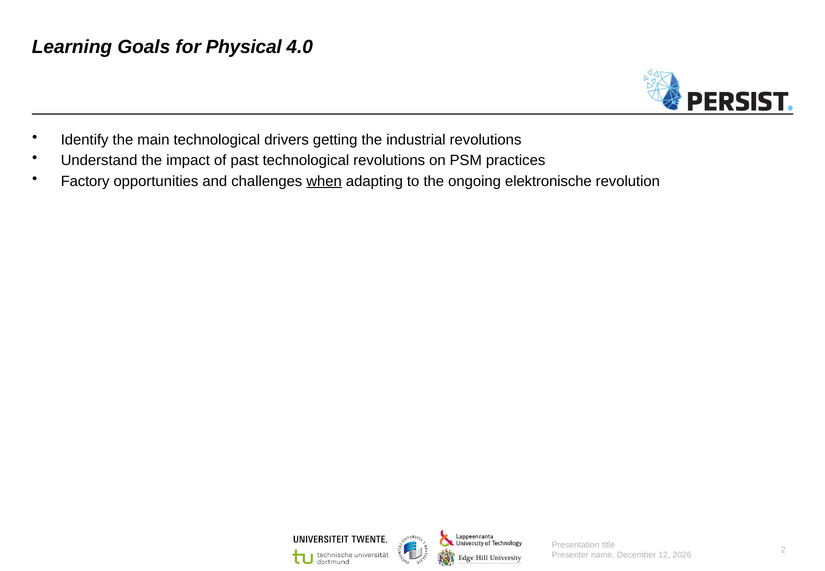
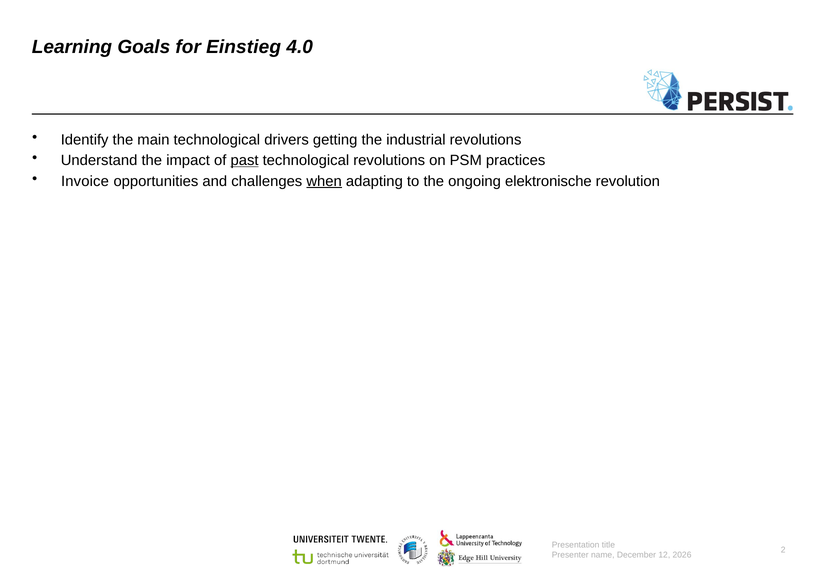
Physical: Physical -> Einstieg (244, 47)
past underline: none -> present (245, 160)
Factory: Factory -> Invoice (85, 181)
